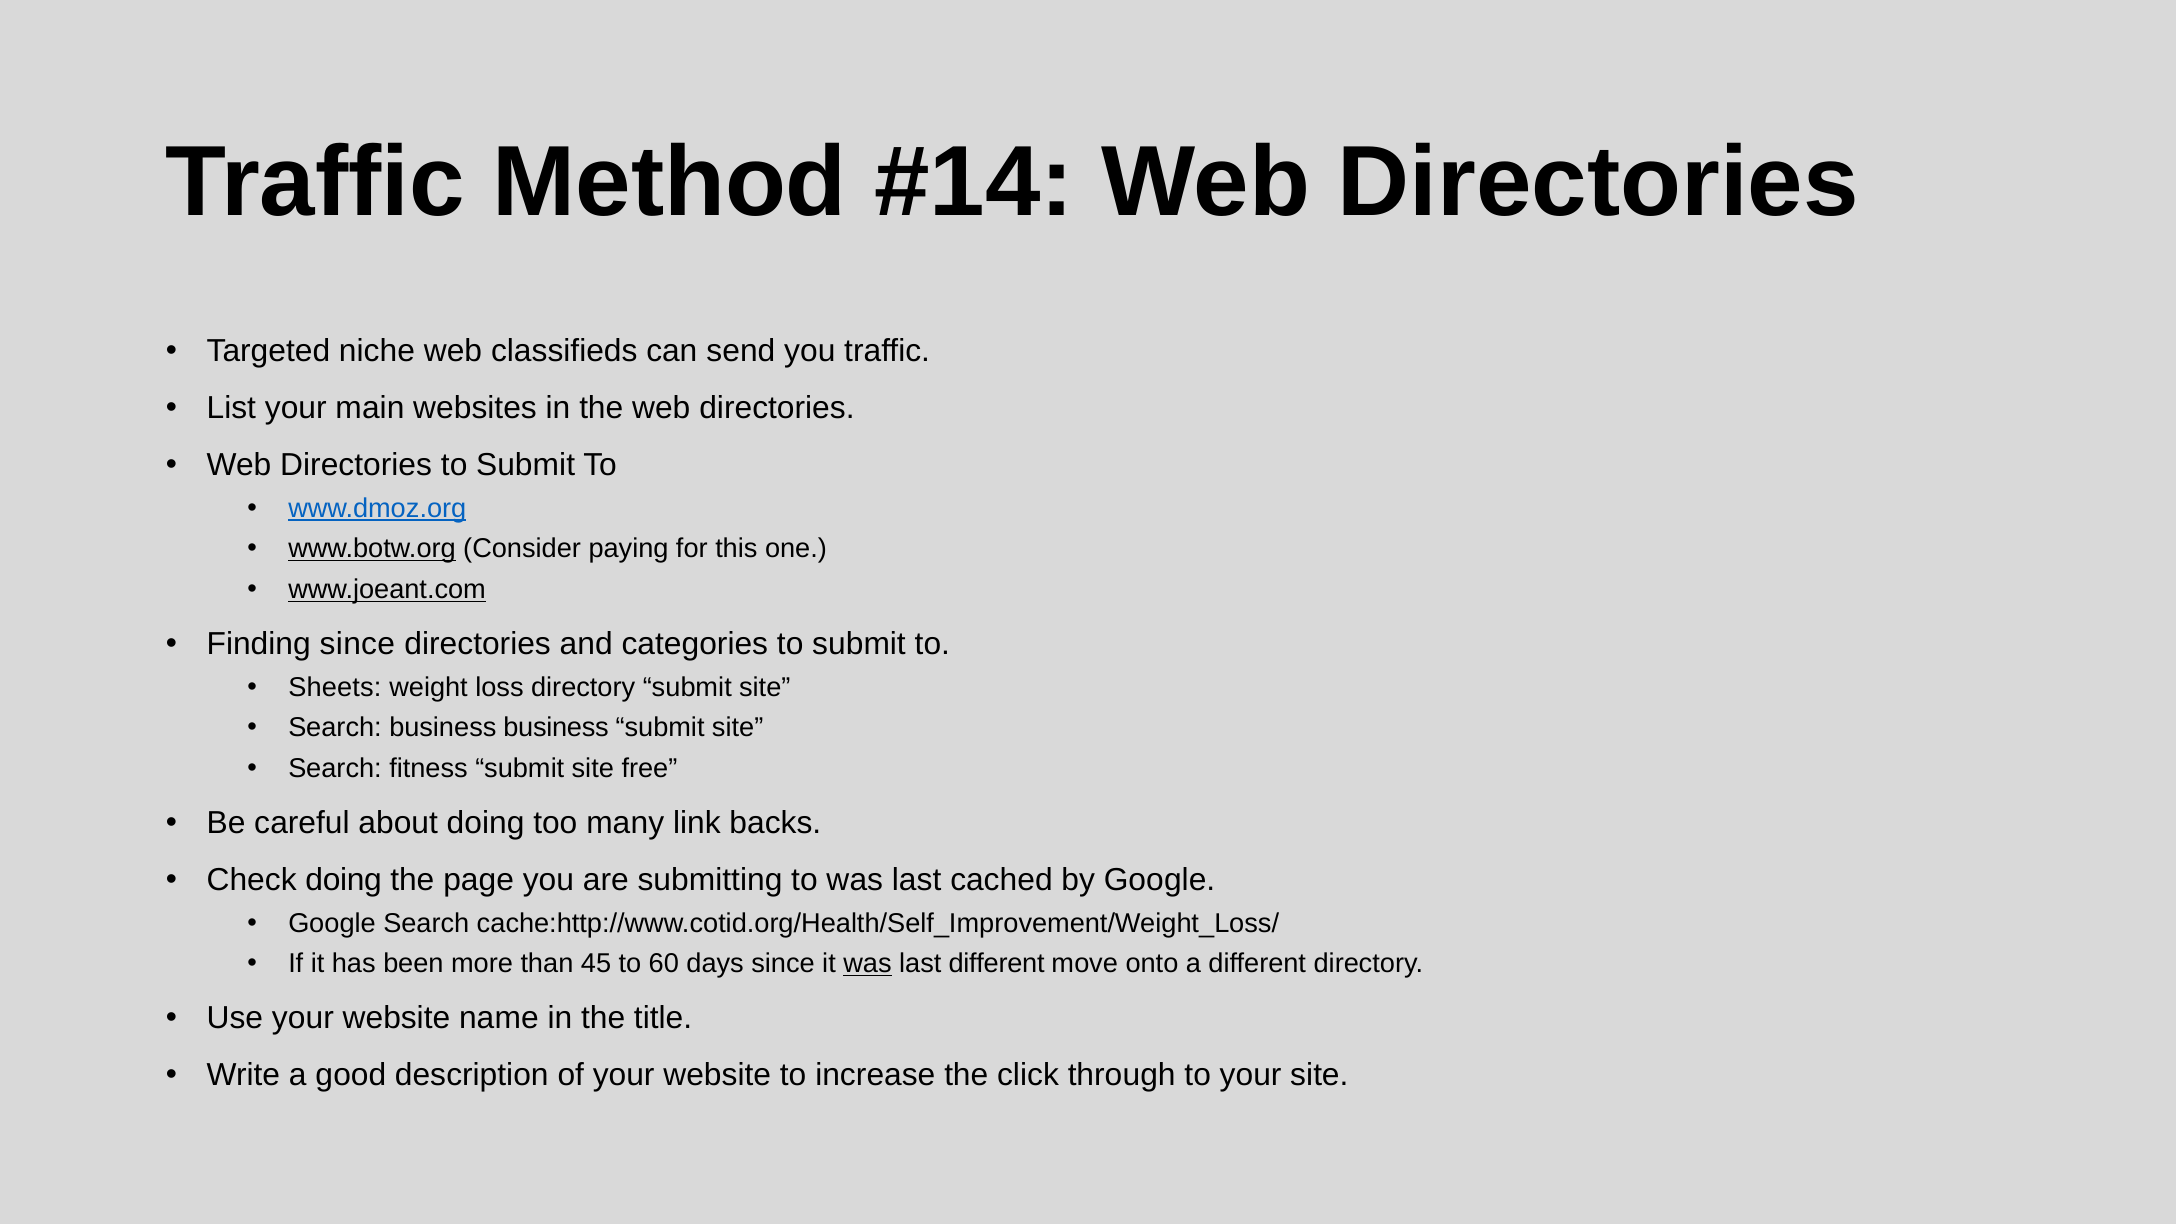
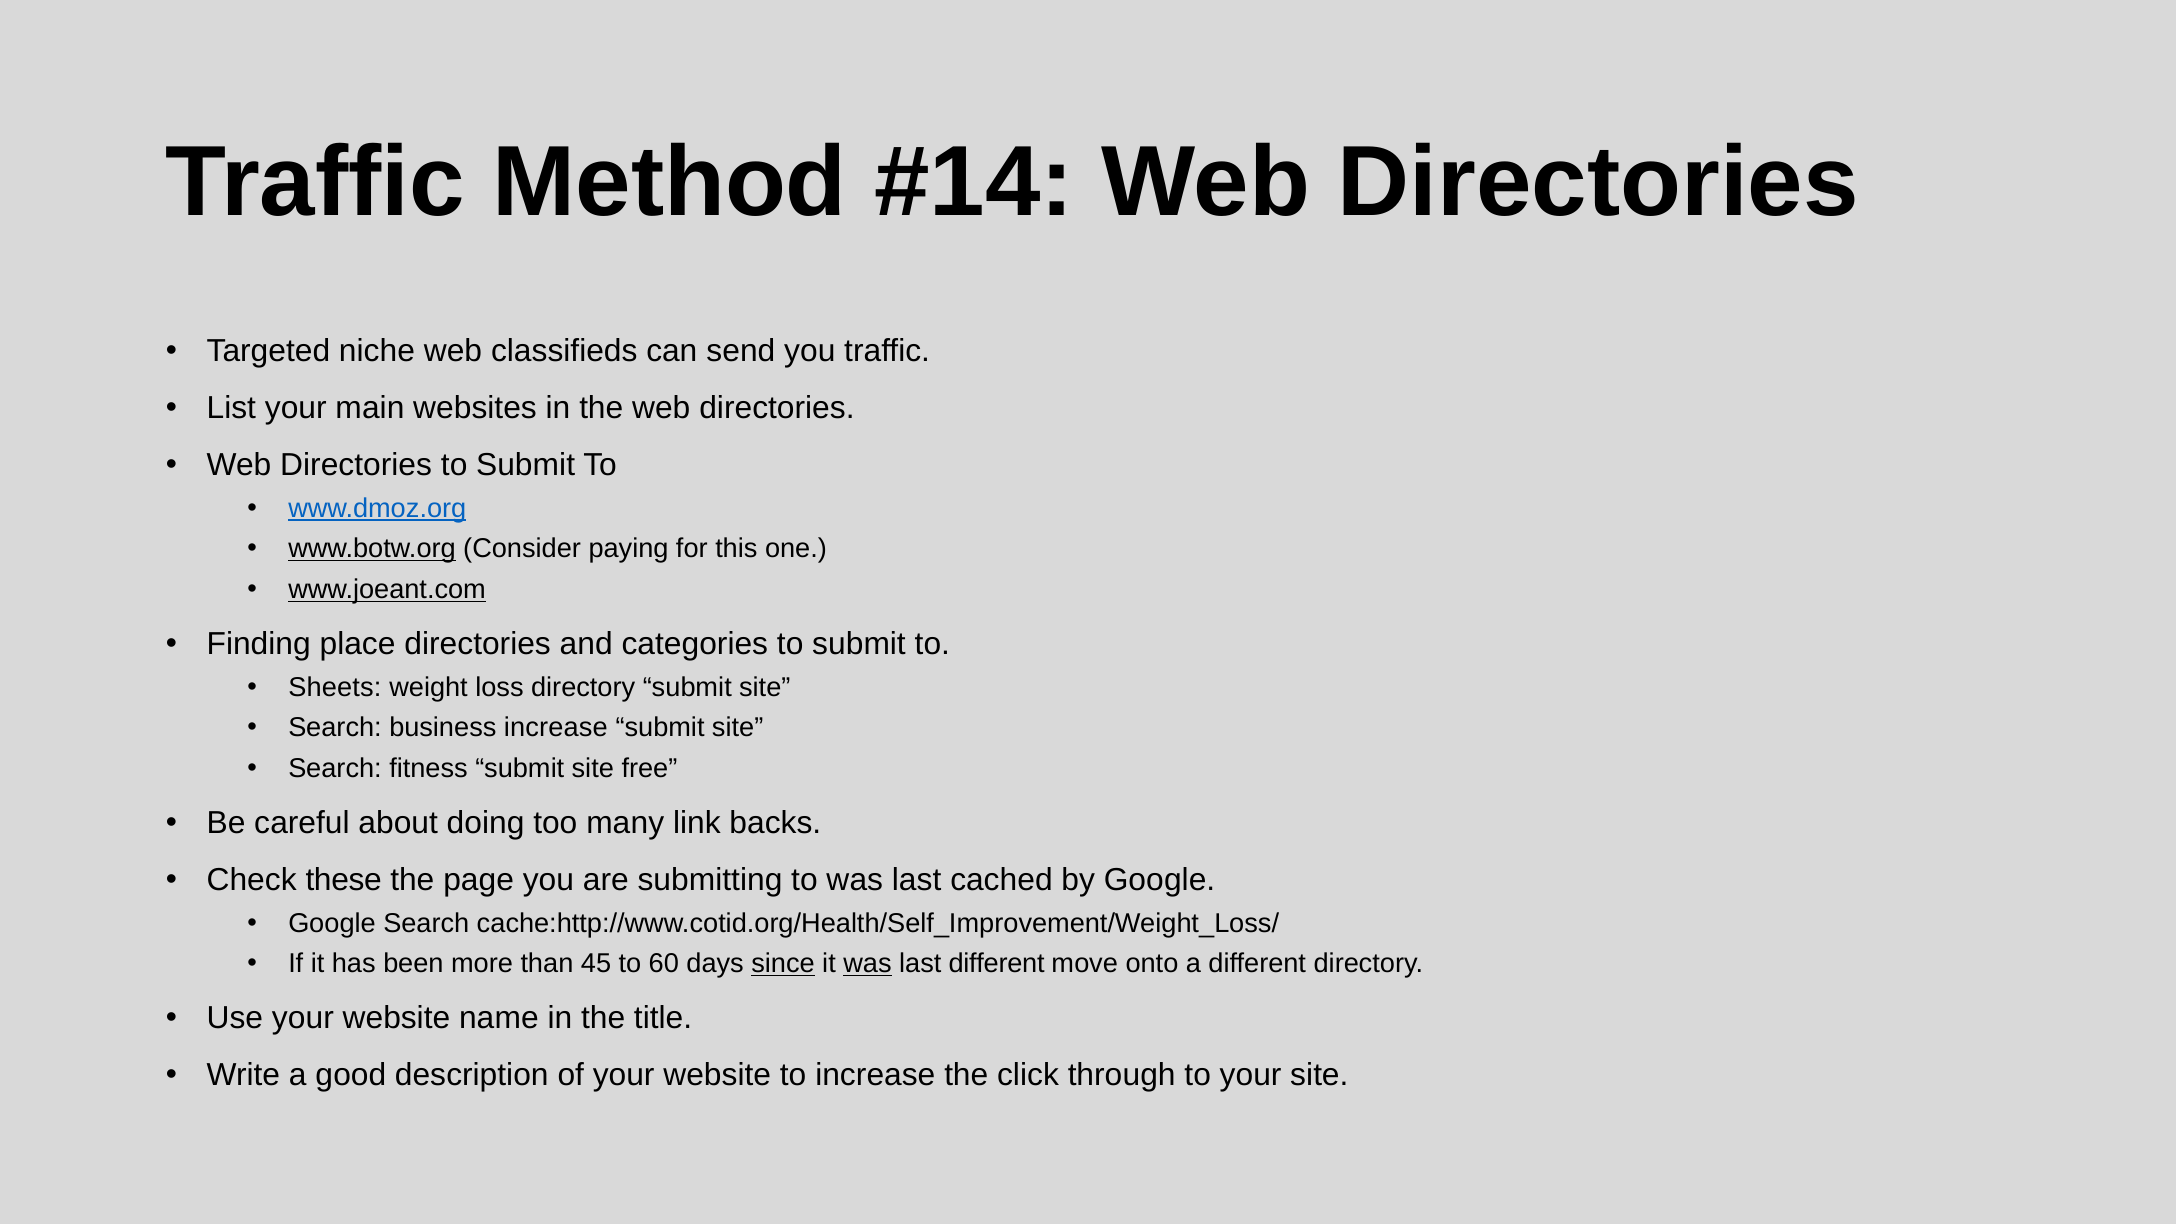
Finding since: since -> place (358, 644)
business business: business -> increase (556, 728)
Check doing: doing -> these (344, 880)
since underline: none -> present (783, 964)
